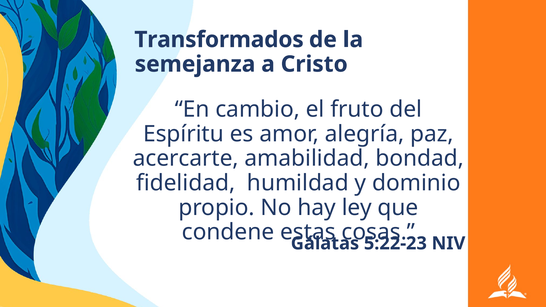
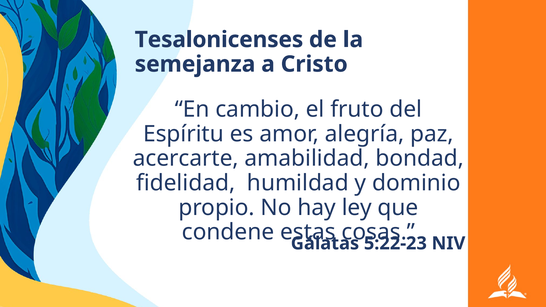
Transformados: Transformados -> Tesalonicenses (219, 40)
